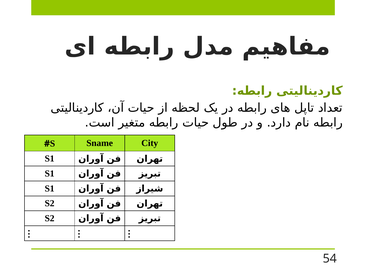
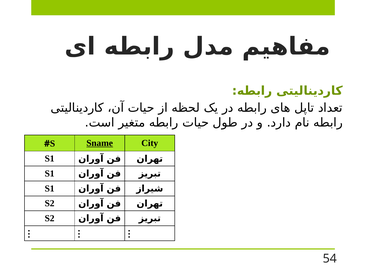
Sname underline: none -> present (100, 143)
